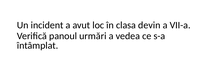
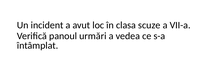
devin: devin -> scuze (149, 25)
